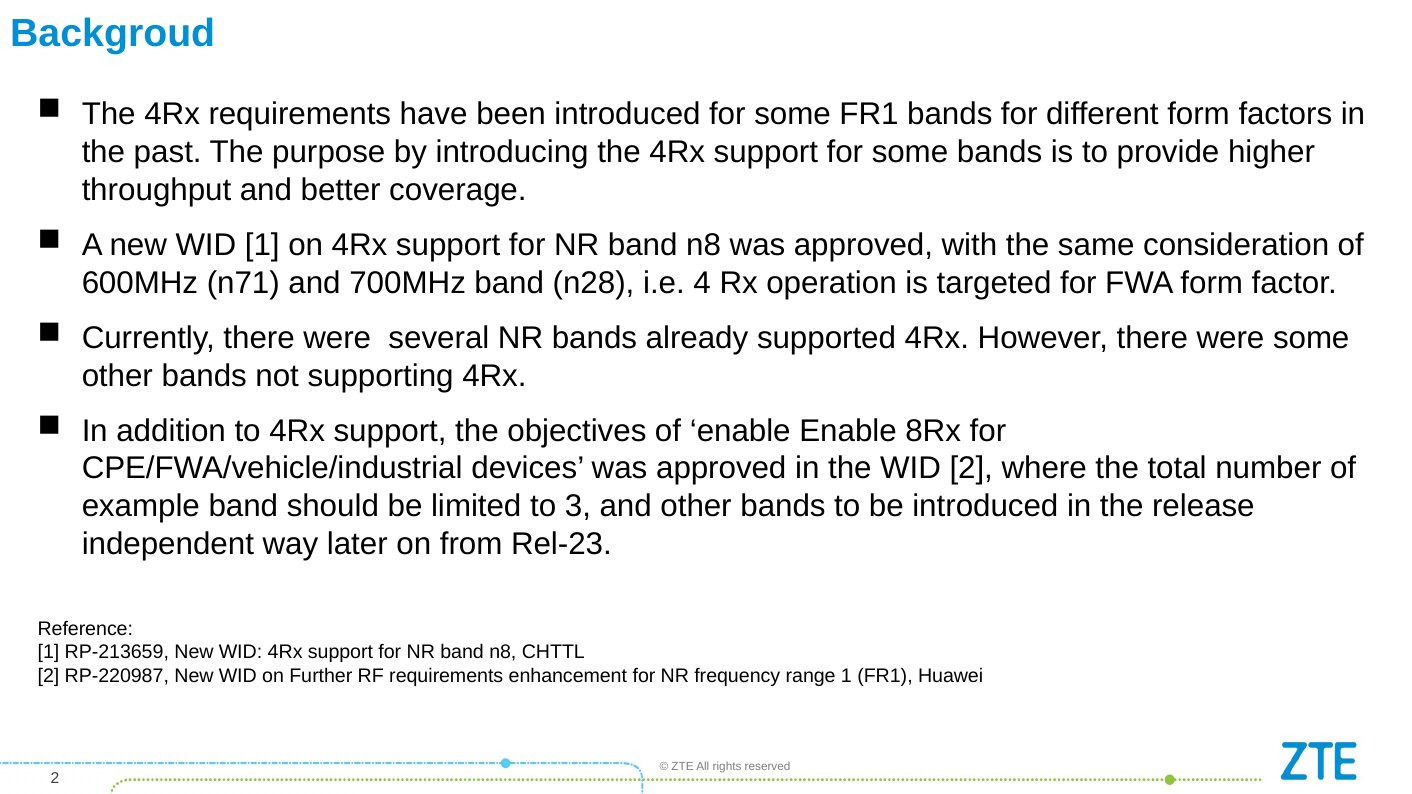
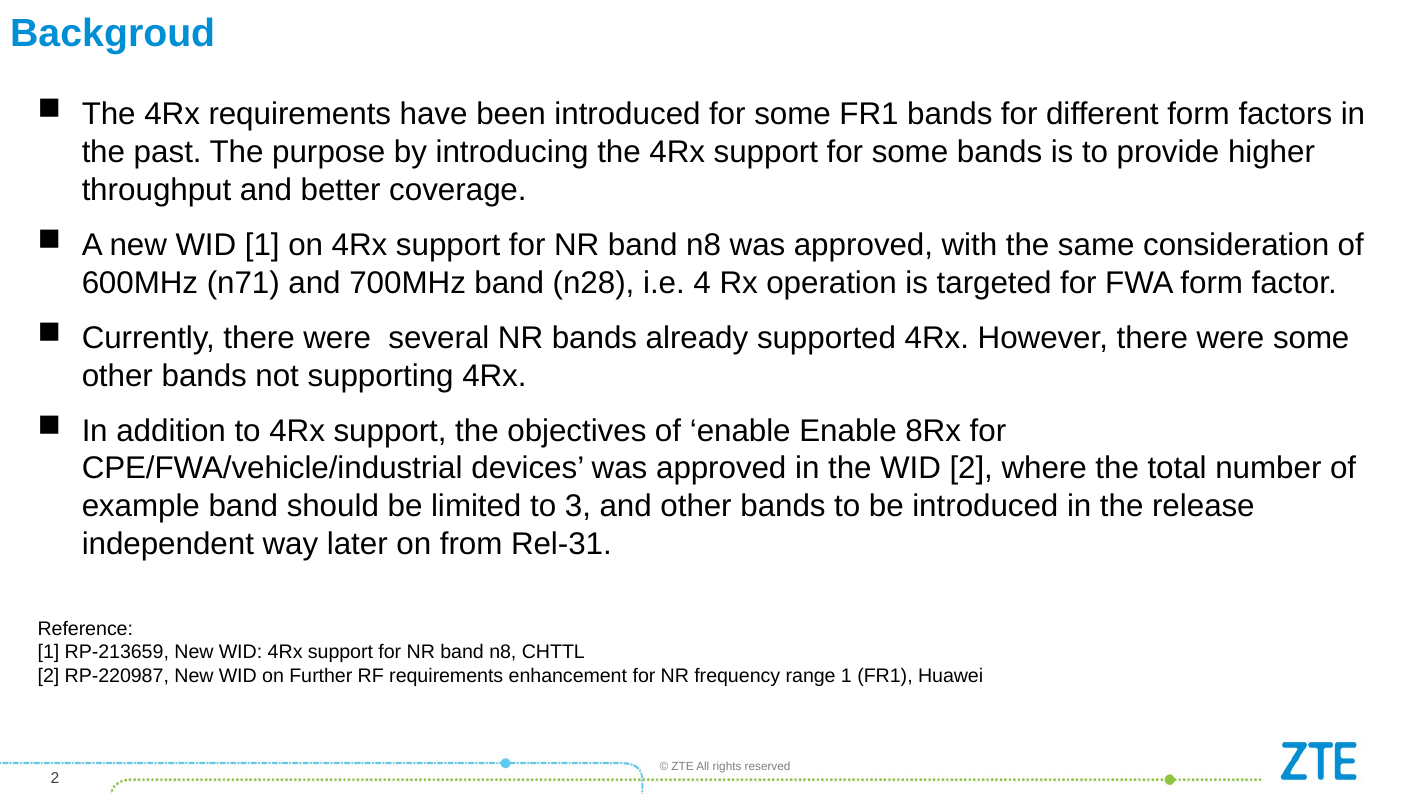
Rel-23: Rel-23 -> Rel-31 (561, 544)
